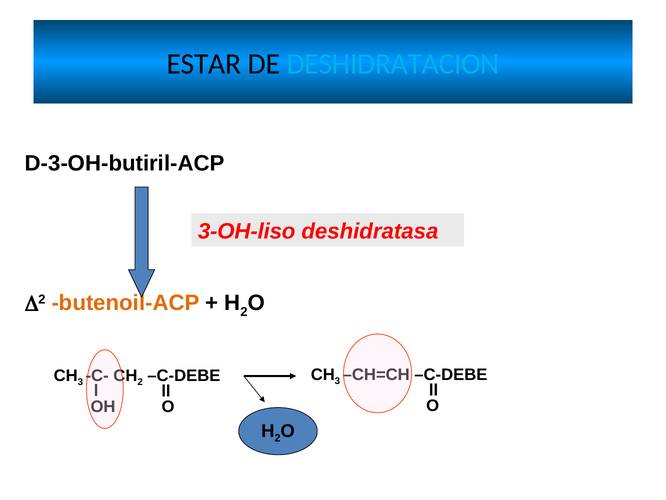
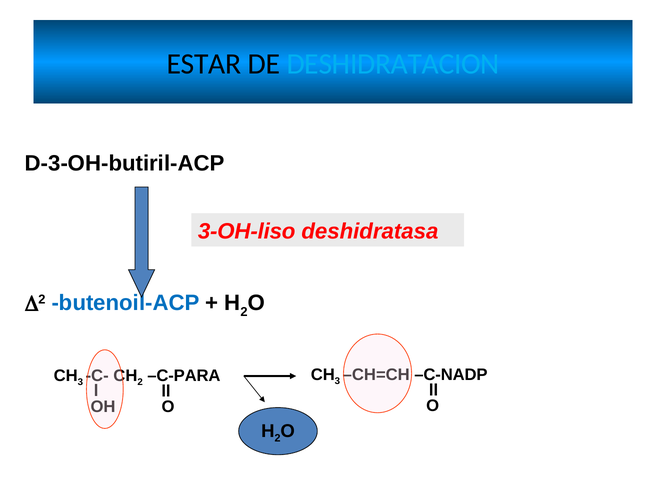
butenoil-ACP colour: orange -> blue (125, 303)
C-DEBE: C-DEBE -> C-NADP (451, 374)
C-DEBE: C-DEBE -> C-PARA (184, 375)
